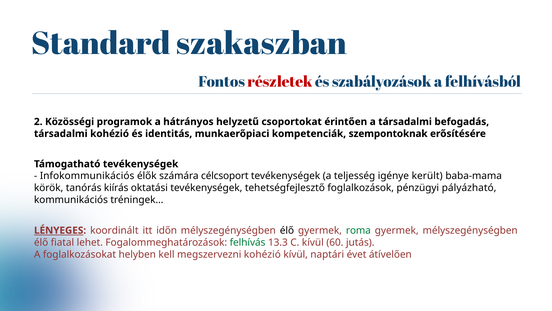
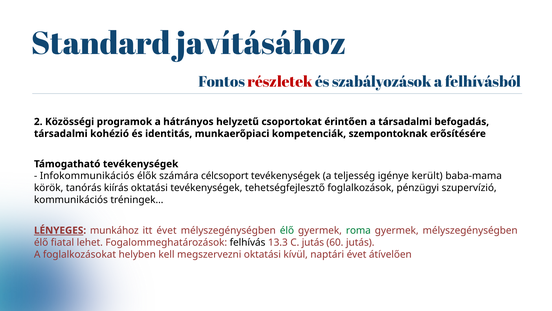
szakaszban: szakaszban -> javításához (261, 43)
pályázható: pályázható -> szupervízió (469, 188)
koordinált: koordinált -> munkához (114, 230)
itt időn: időn -> évet (167, 230)
élő colour: black -> green (287, 230)
felhívás colour: green -> black (248, 242)
C kívül: kívül -> jutás (313, 242)
megszervezni kohézió: kohézió -> oktatási (262, 254)
